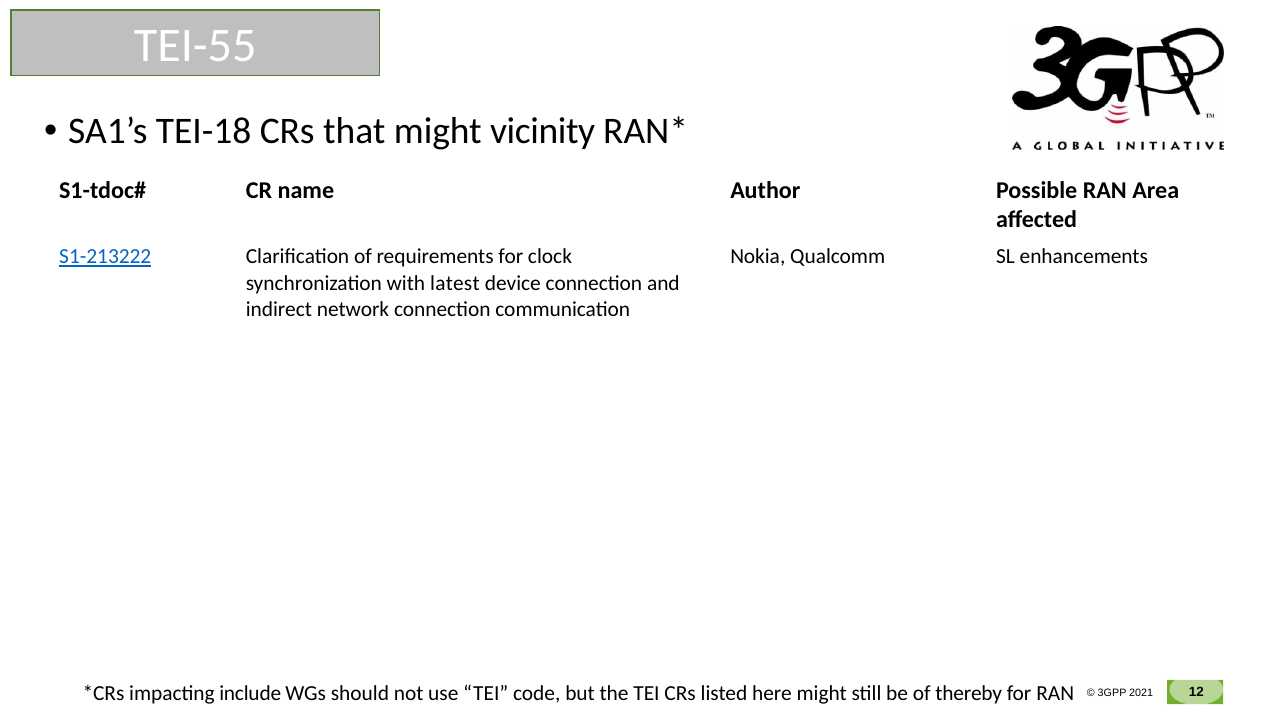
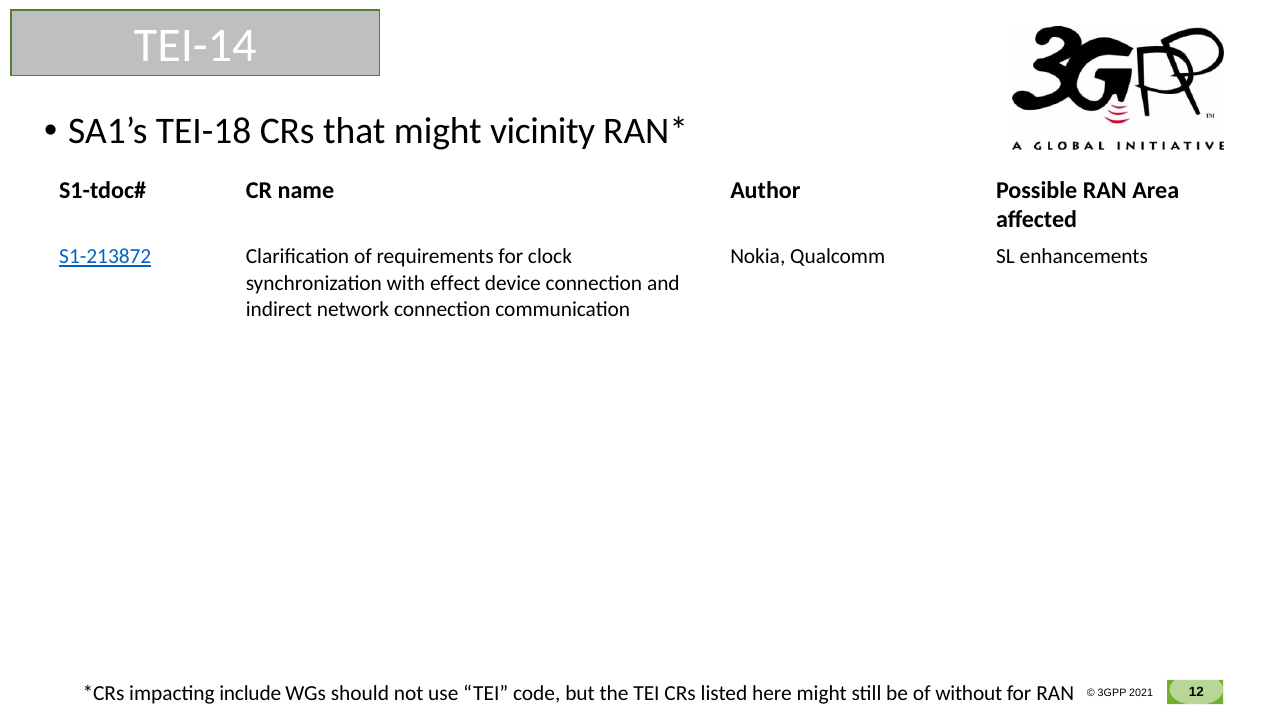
TEI-55: TEI-55 -> TEI-14 (195, 46)
S1-213222: S1-213222 -> S1-213872 (105, 257)
latest: latest -> effect (455, 283)
thereby: thereby -> without (969, 693)
